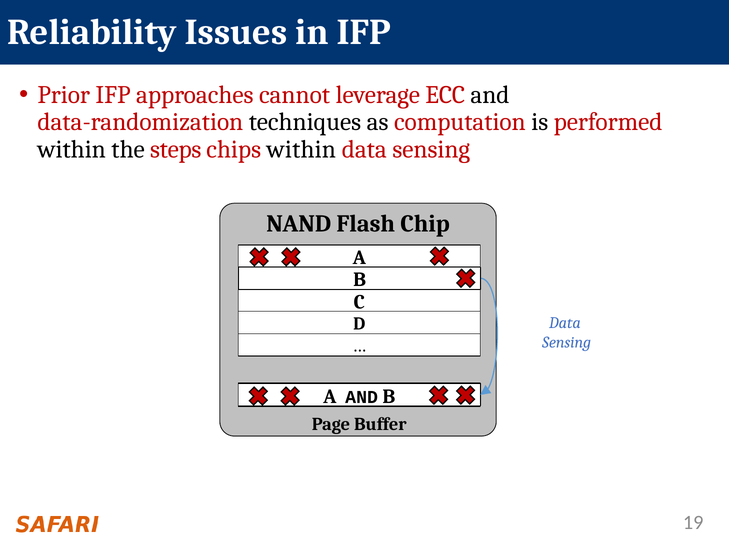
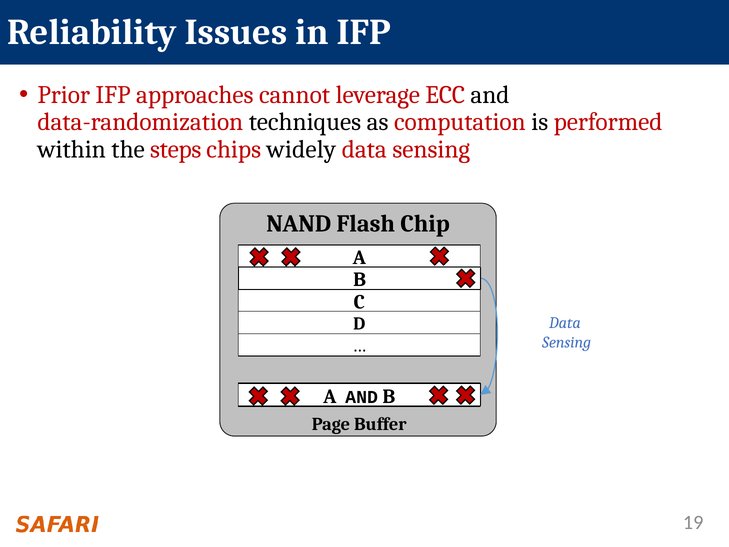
chips within: within -> widely (301, 149)
